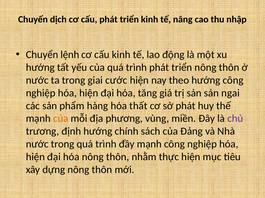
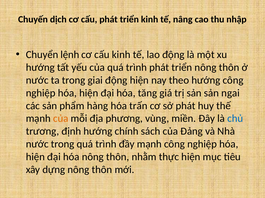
giai cước: cước -> động (116, 80)
thất: thất -> trấn (138, 106)
chủ colour: purple -> blue (235, 119)
